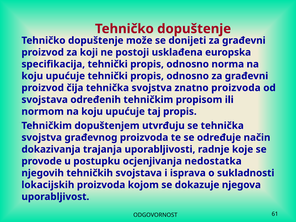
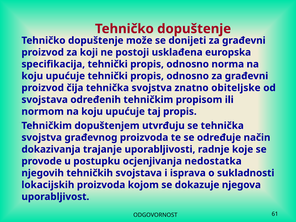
znatno proizvoda: proizvoda -> obiteljske (236, 88)
trajanja: trajanja -> trajanje (102, 149)
